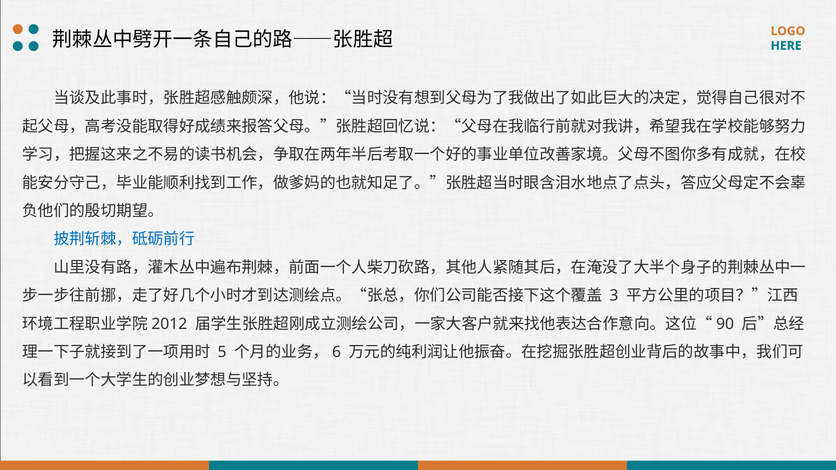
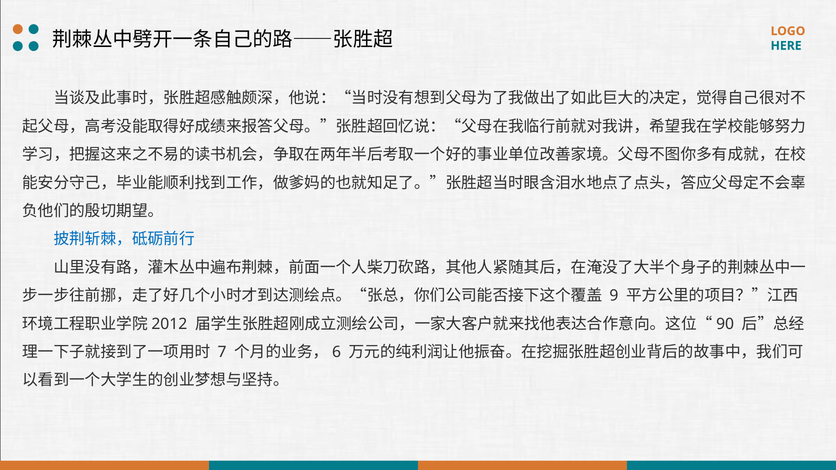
3: 3 -> 9 (614, 296)
5: 5 -> 7 (222, 352)
